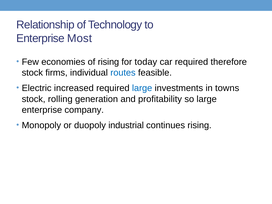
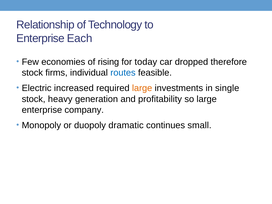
Most: Most -> Each (80, 38)
car required: required -> dropped (191, 62)
large colour: blue -> orange (142, 88)
towns: towns -> single (227, 88)
rolling: rolling -> heavy (60, 99)
industrial: industrial -> dramatic (126, 125)
continues rising: rising -> small (199, 125)
